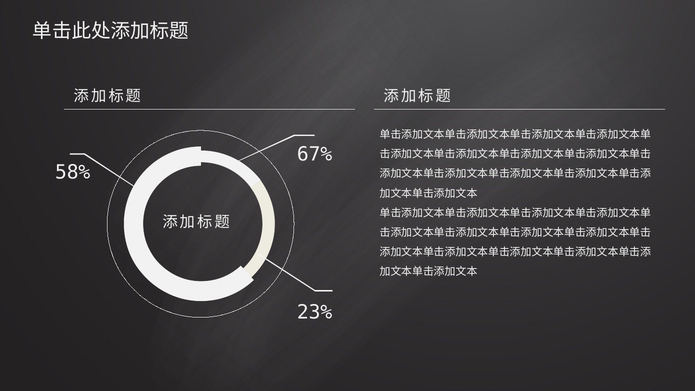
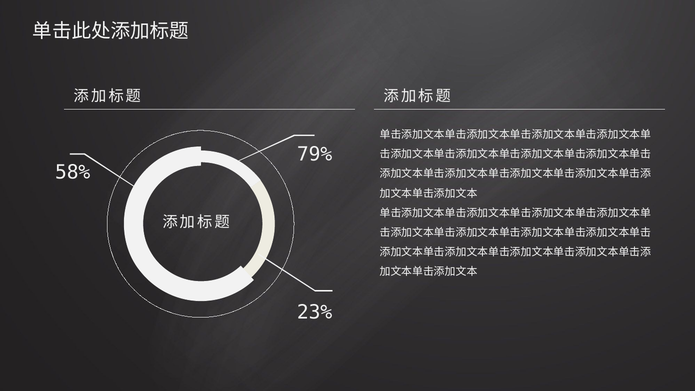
67%: 67% -> 79% (315, 154)
